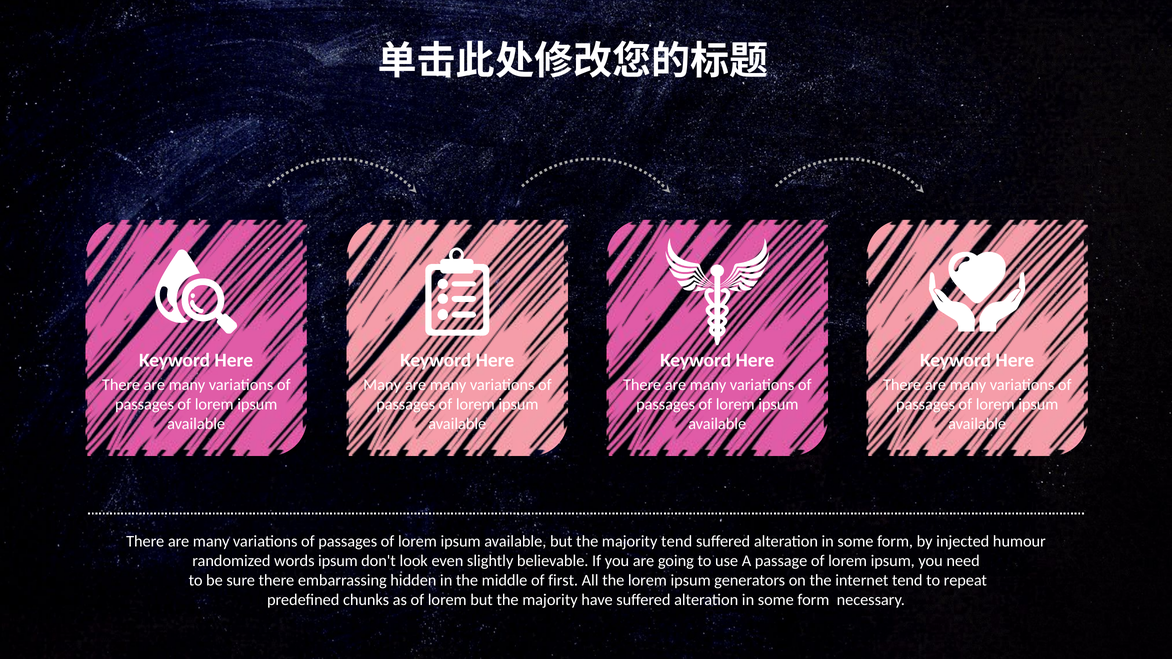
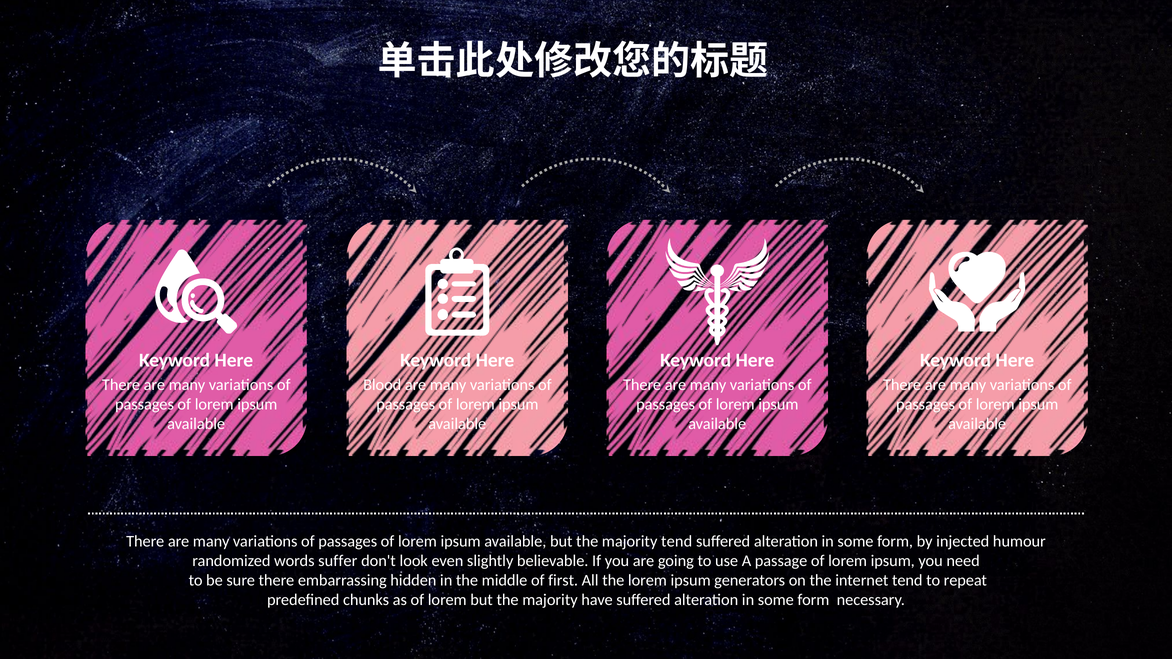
Many: Many -> Blood (382, 385)
words ipsum: ipsum -> suffer (338, 561)
